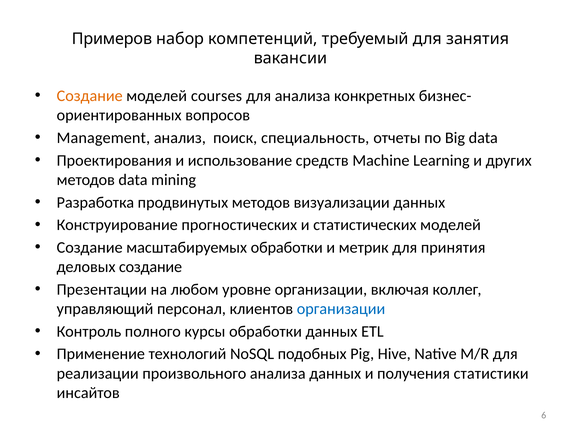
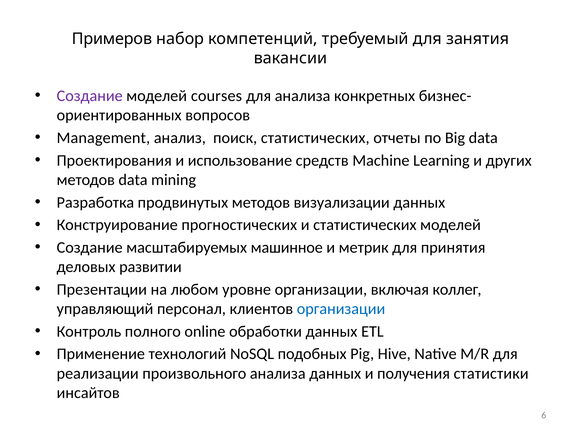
Создание colour: orange -> purple (90, 96)
поиск специальность: специальность -> статистических (315, 138)
масштабируемых обработки: обработки -> машинное (287, 248)
деловых создание: создание -> развитии (150, 267)
курсы: курсы -> online (205, 332)
